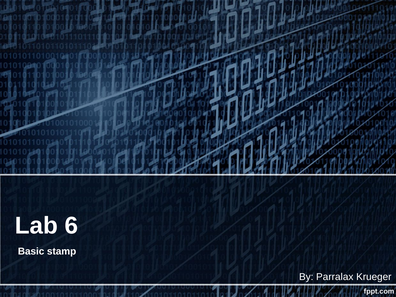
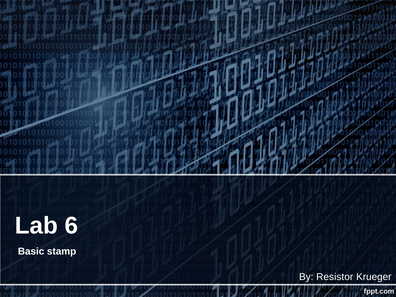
Parralax: Parralax -> Resistor (335, 277)
